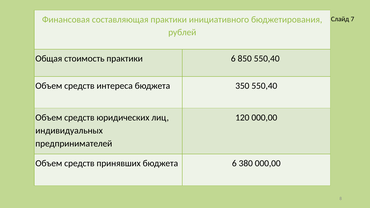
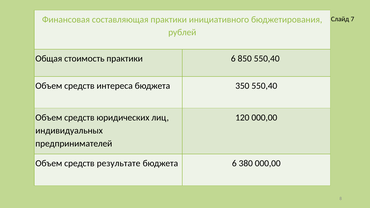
принявших: принявших -> результате (119, 163)
